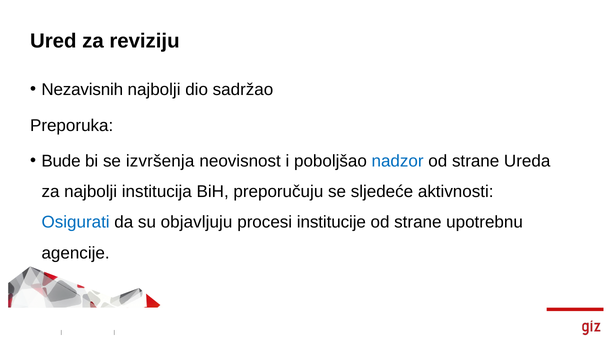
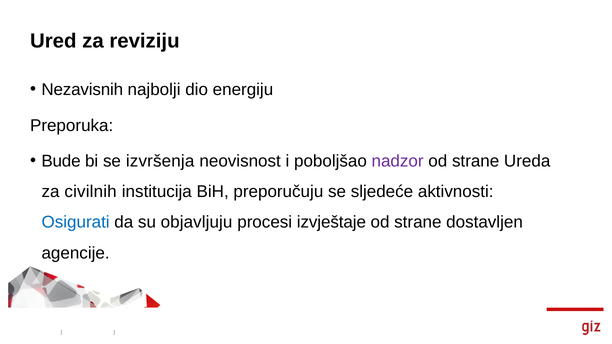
sadržao: sadržao -> energiju (243, 90)
nadzor colour: blue -> purple (398, 161)
za najbolji: najbolji -> civilnih (91, 192)
institucije: institucije -> izvještaje (331, 223)
upotrebnu: upotrebnu -> dostavljen (485, 223)
